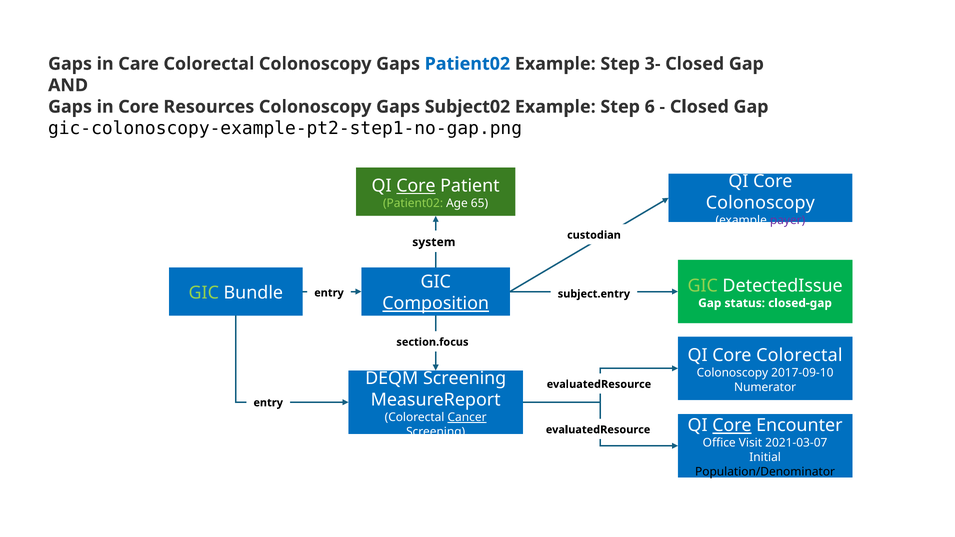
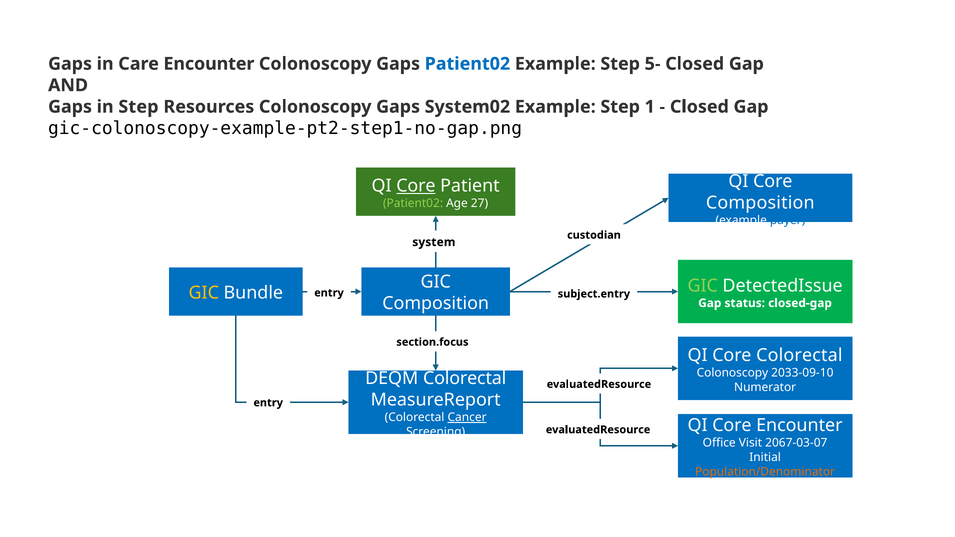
Care Colorectal: Colorectal -> Encounter (209, 64)
3-: 3- -> 5- (653, 64)
in Core: Core -> Step (138, 107)
Subject02: Subject02 -> System02 (467, 107)
6: 6 -> 1 (650, 107)
Colonoscopy: Colonoscopy -> Composition (760, 203)
65: 65 -> 27 (480, 203)
payer colour: purple -> blue (788, 220)
GIC colour: light green -> yellow (204, 293)
Composition underline: present -> none (436, 304)
2017-09-10: 2017-09-10 -> 2033-09-10 (802, 373)
DEQM Screening: Screening -> Colorectal (465, 379)
Core underline: present -> none (732, 426)
2021-03-07: 2021-03-07 -> 2067-03-07 (796, 443)
Population/Denominator colour: black -> orange (765, 472)
